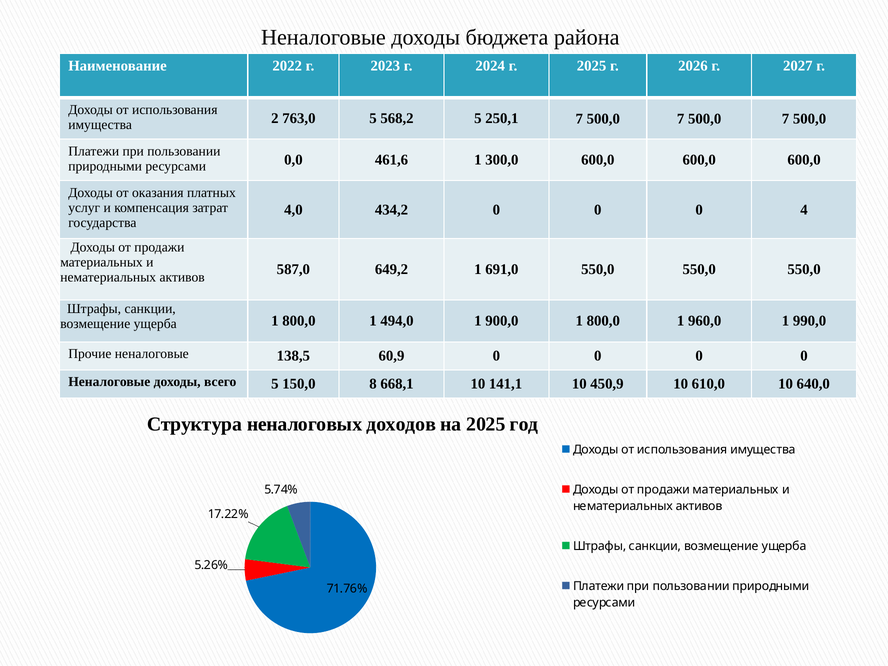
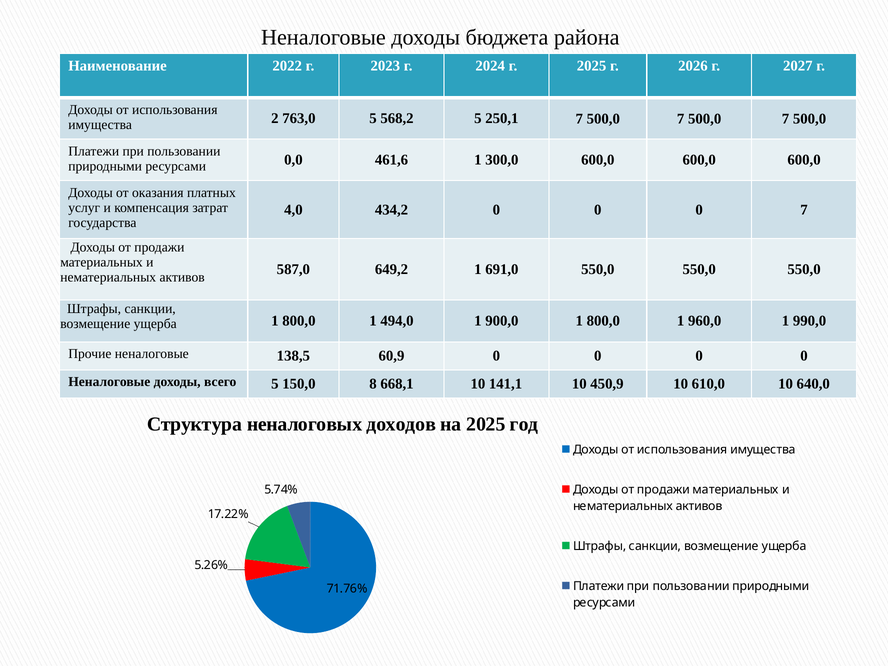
0 4: 4 -> 7 (804, 210)
